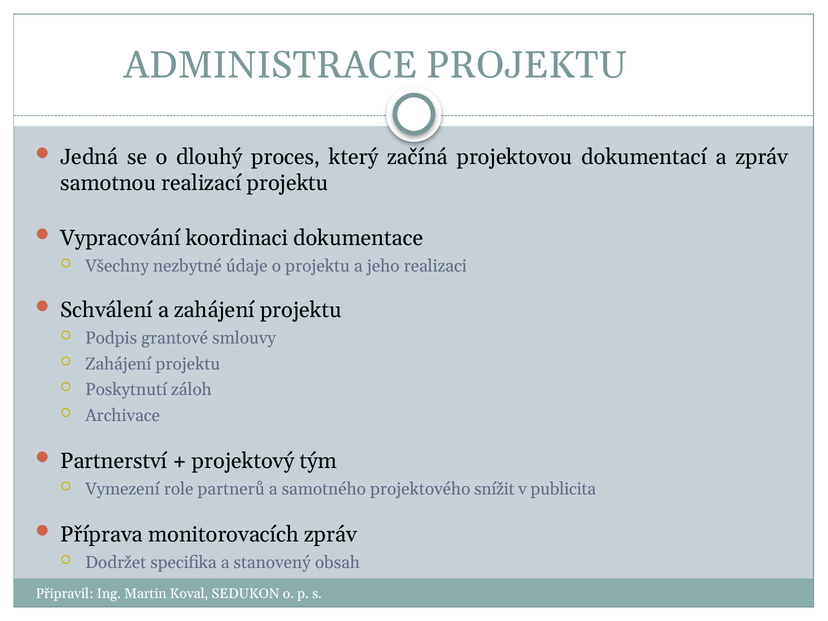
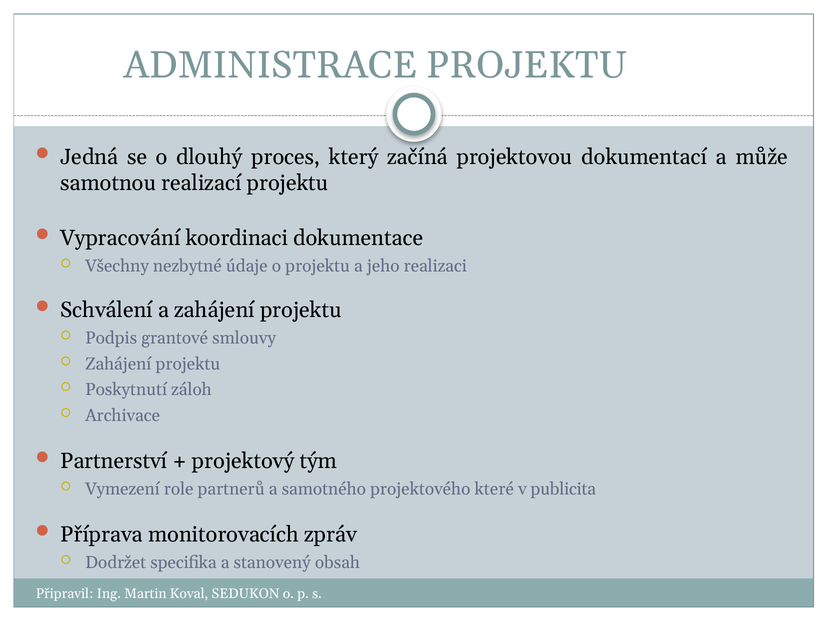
a zpráv: zpráv -> může (762, 157)
snížit: snížit -> které (494, 489)
